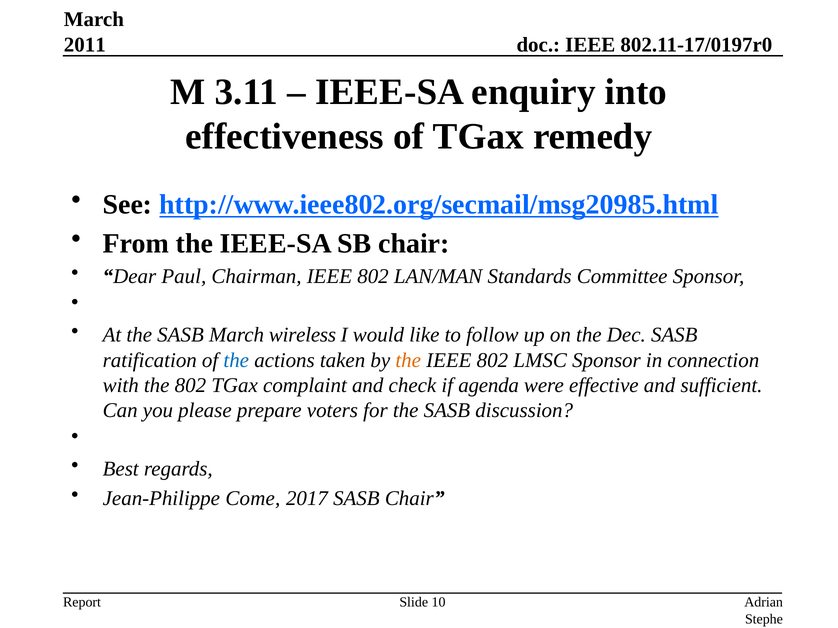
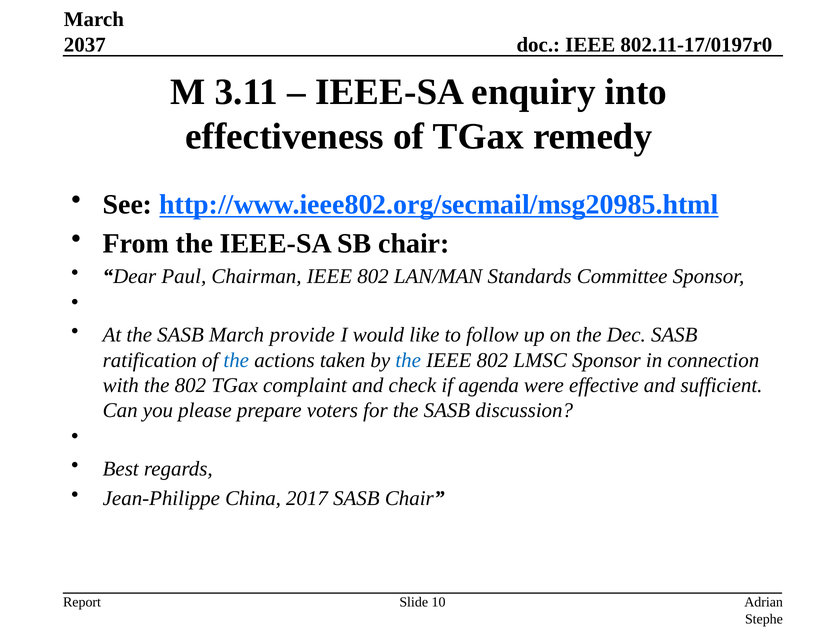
2011: 2011 -> 2037 (85, 45)
wireless: wireless -> provide (302, 335)
the colour: orange -> blue (408, 360)
Come: Come -> China (253, 499)
